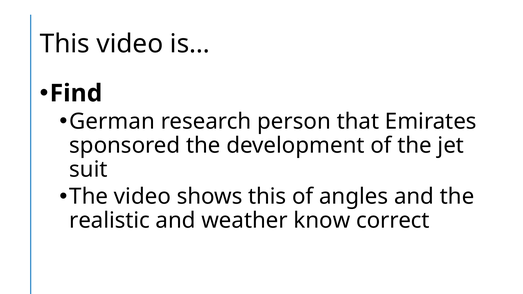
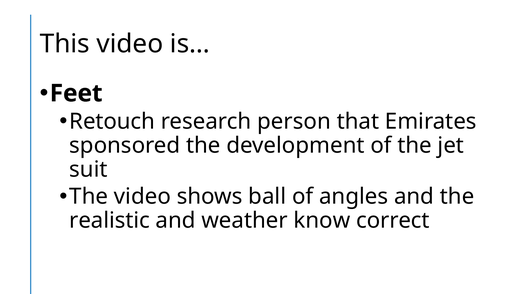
Find: Find -> Feet (76, 93)
German: German -> Retouch (112, 121)
shows this: this -> ball (267, 197)
